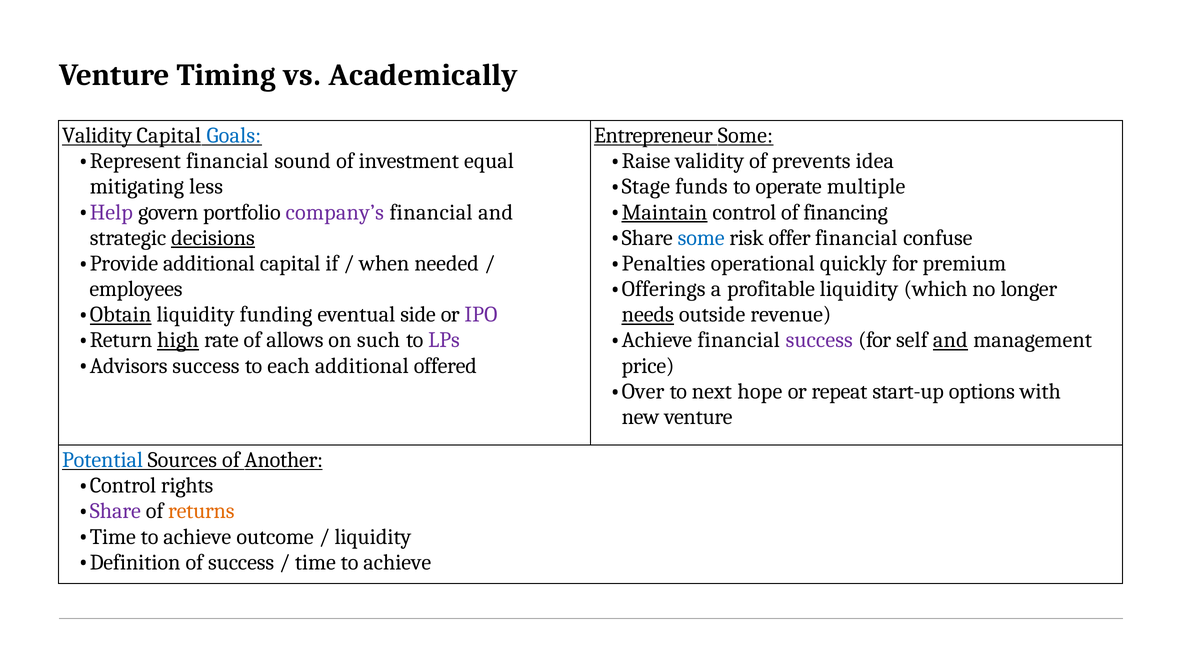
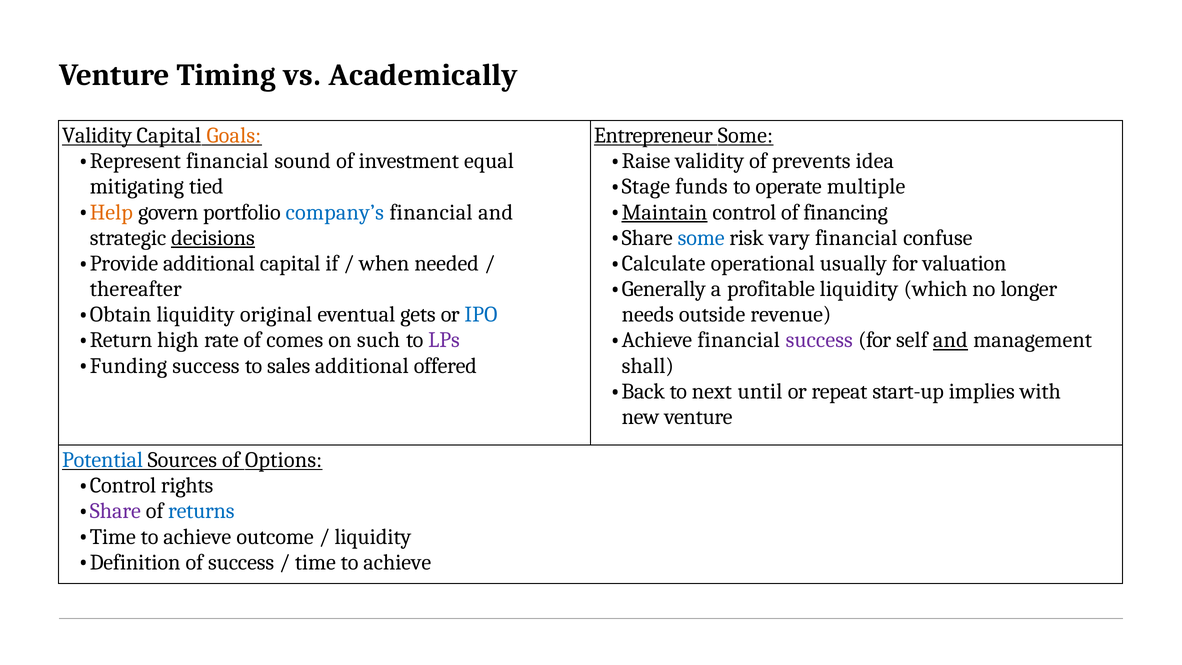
Goals colour: blue -> orange (234, 135)
less: less -> tied (206, 187)
Help colour: purple -> orange (111, 212)
company’s colour: purple -> blue (335, 212)
offer: offer -> vary (789, 238)
Penalties: Penalties -> Calculate (664, 263)
quickly: quickly -> usually (853, 263)
premium: premium -> valuation (964, 263)
employees: employees -> thereafter (136, 289)
Offerings: Offerings -> Generally (664, 289)
needs underline: present -> none (648, 315)
Obtain underline: present -> none (121, 315)
funding: funding -> original (276, 315)
side: side -> gets (418, 315)
IPO colour: purple -> blue (481, 315)
high underline: present -> none (178, 340)
allows: allows -> comes (295, 340)
price: price -> shall (648, 366)
Advisors: Advisors -> Funding (129, 366)
each: each -> sales (289, 366)
Over: Over -> Back (643, 391)
hope: hope -> until (760, 391)
options: options -> implies (982, 391)
Another: Another -> Options (284, 460)
returns colour: orange -> blue (201, 511)
